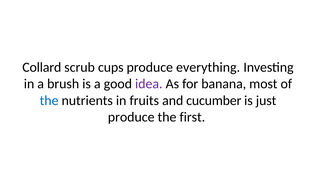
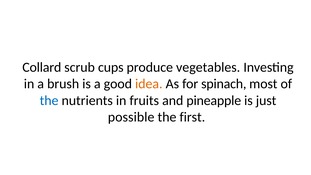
everything: everything -> vegetables (208, 67)
idea colour: purple -> orange (149, 84)
banana: banana -> spinach (224, 84)
cucumber: cucumber -> pineapple (214, 100)
produce: produce -> possible (131, 117)
